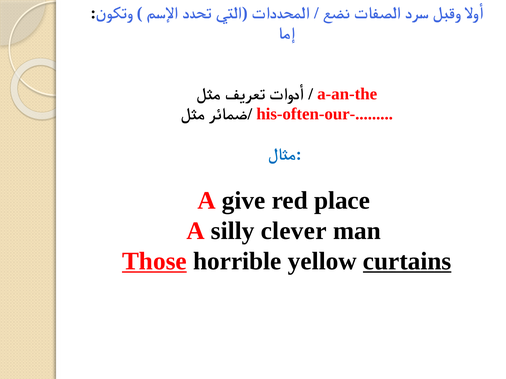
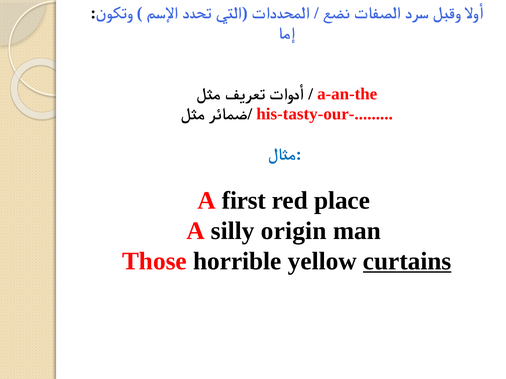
his-often-our-: his-often-our- -> his-tasty-our- (325, 114)
give: give -> first (244, 201)
clever: clever -> origin (294, 231)
Those underline: present -> none (154, 261)
